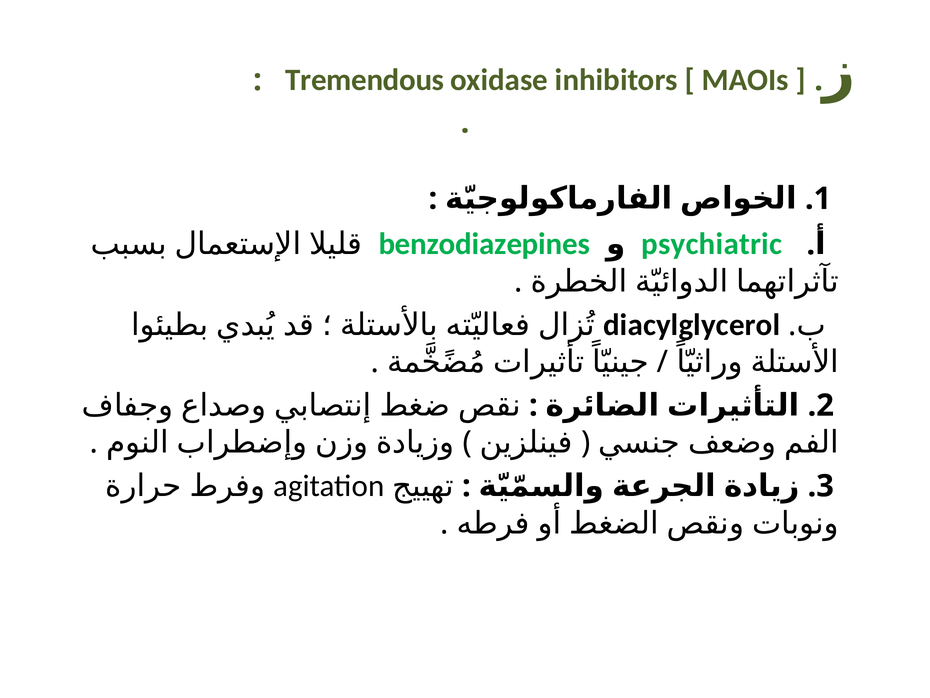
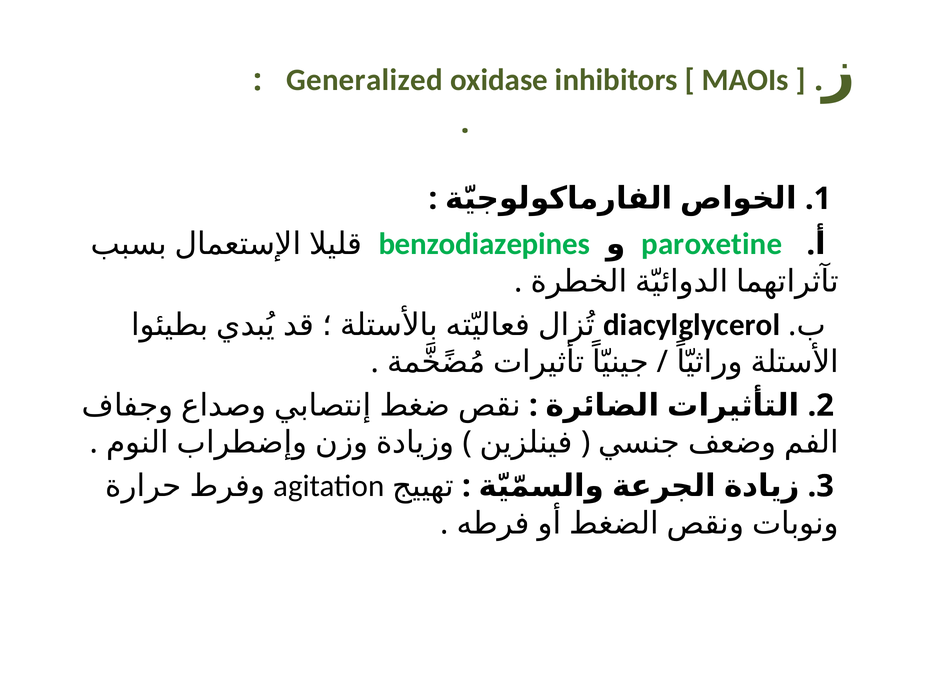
Tremendous: Tremendous -> Generalized (364, 80)
psychiatric: psychiatric -> paroxetine (712, 244)
